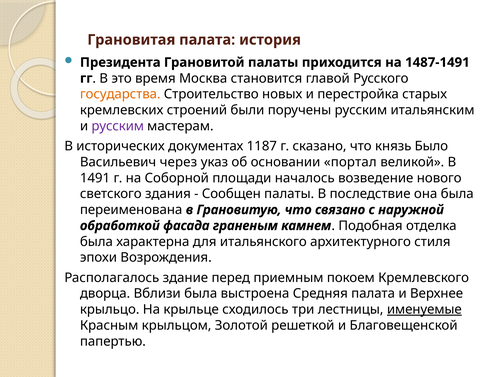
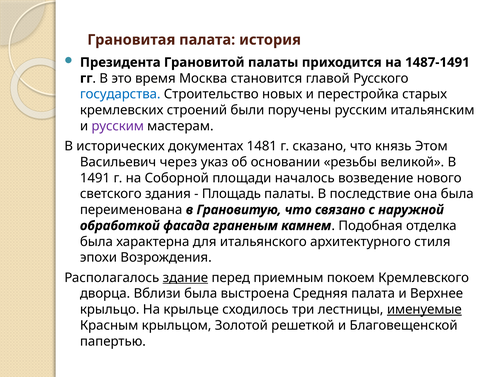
государства colour: orange -> blue (120, 94)
1187: 1187 -> 1481 (262, 146)
Было: Было -> Этом (431, 146)
портал: портал -> резьбы (350, 162)
Сообщен: Сообщен -> Площадь (231, 194)
здание underline: none -> present (185, 277)
